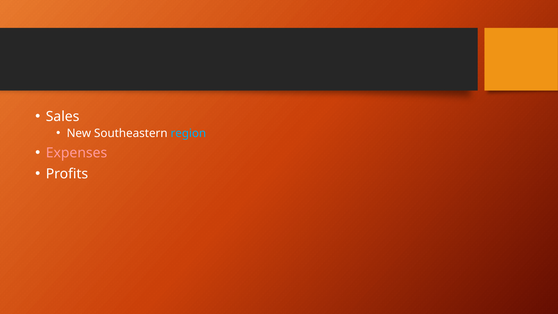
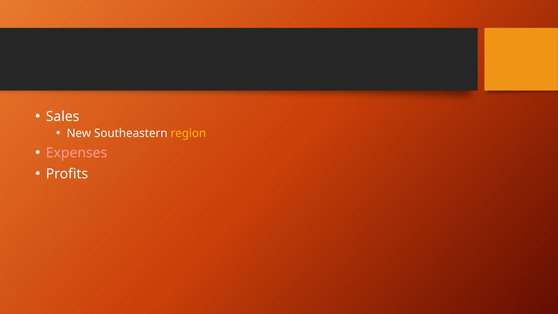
region colour: light blue -> yellow (188, 133)
